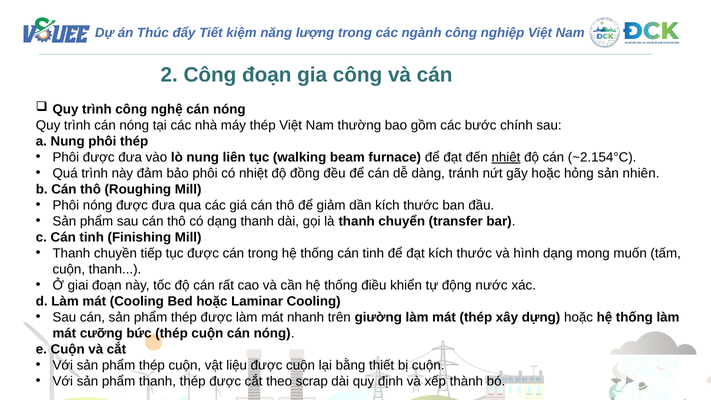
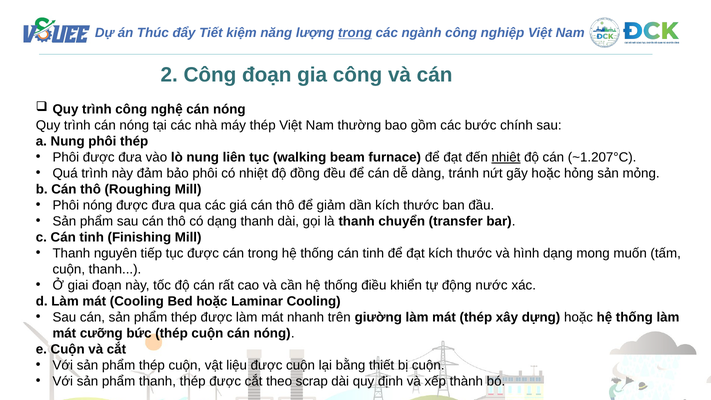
trong underline: none -> present (355, 33)
~2.154°C: ~2.154°C -> ~1.207°C (602, 157)
nhiên: nhiên -> mỏng (641, 173)
chuyền: chuyền -> nguyên (115, 253)
